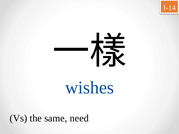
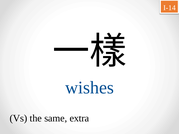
need: need -> extra (79, 118)
